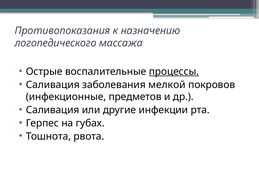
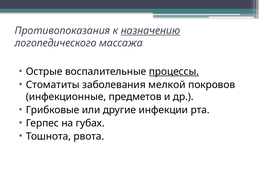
назначению underline: none -> present (150, 31)
Саливация: Саливация -> Стоматиты (53, 85)
Саливация: Саливация -> Грибковые (53, 110)
